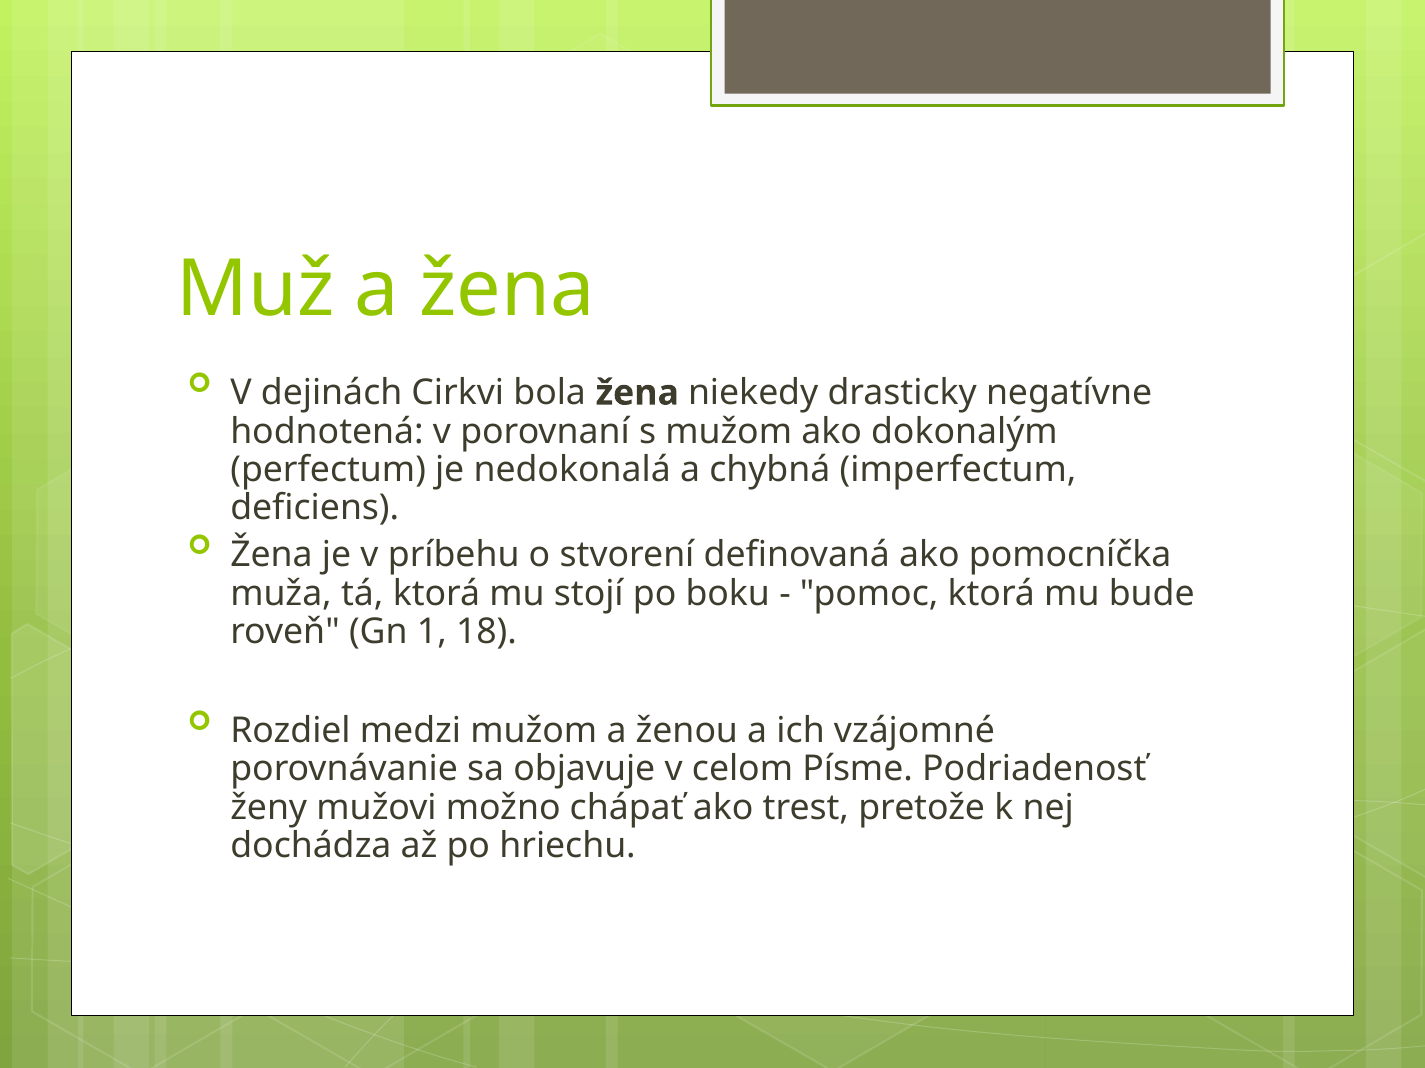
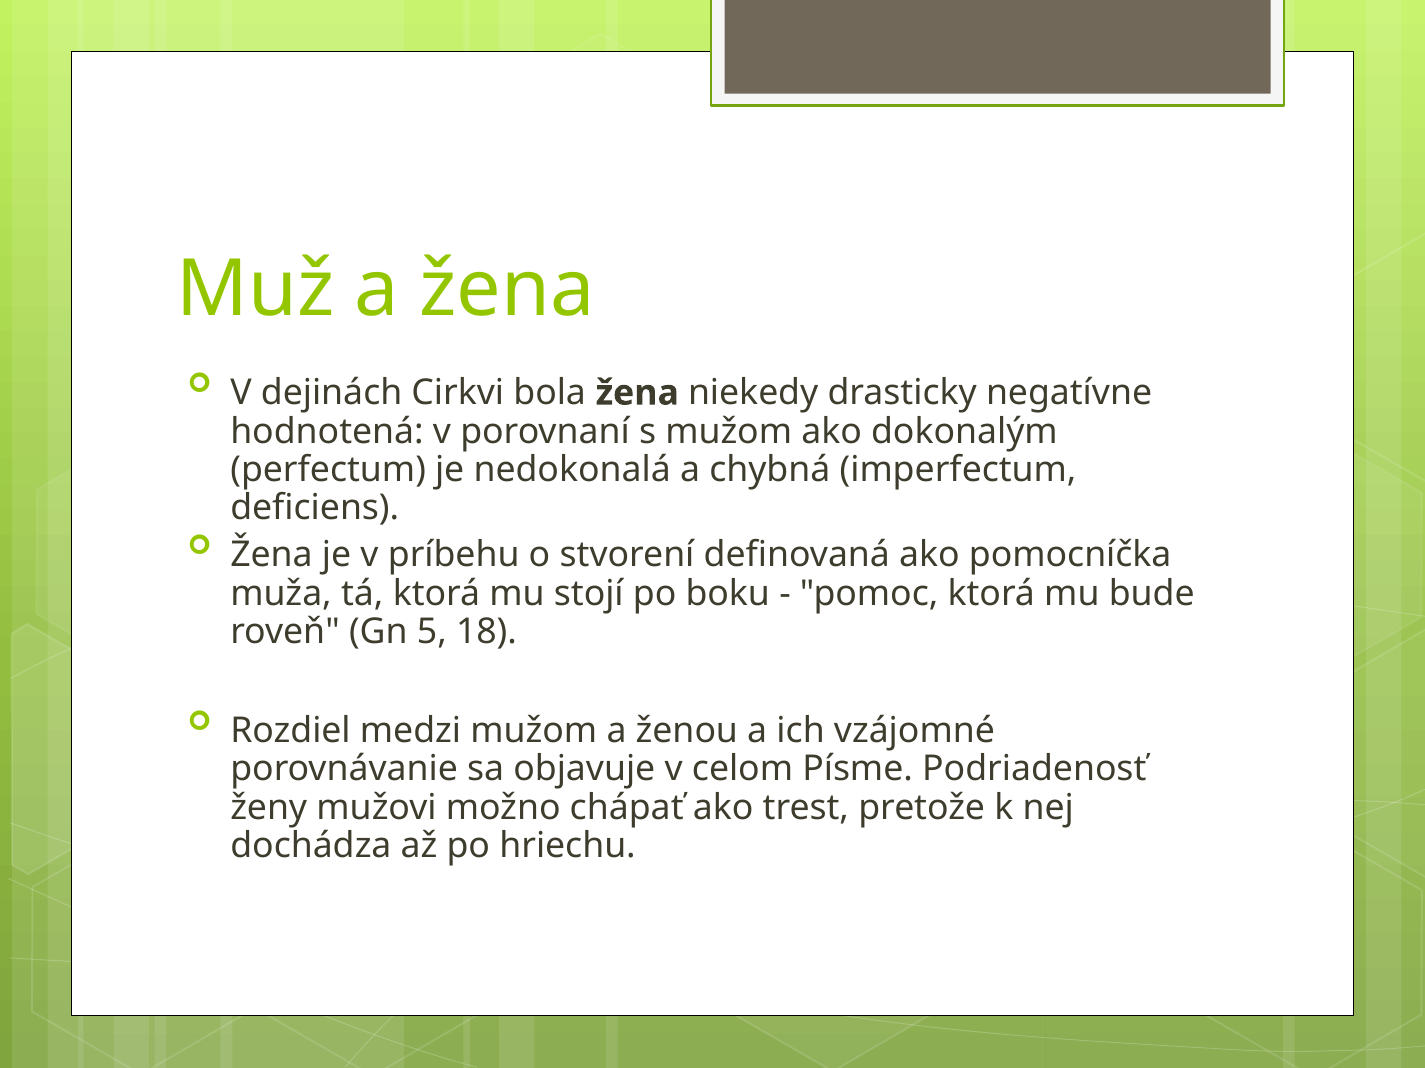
1: 1 -> 5 (432, 633)
